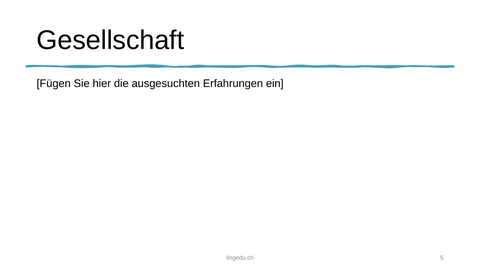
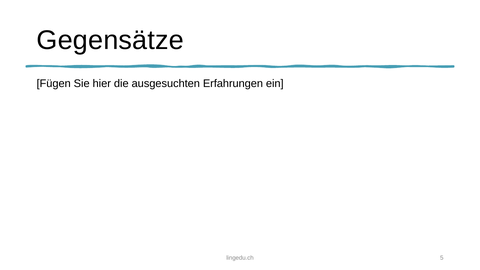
Gesellschaft: Gesellschaft -> Gegensätze (110, 40)
